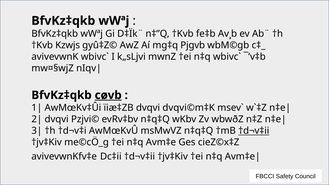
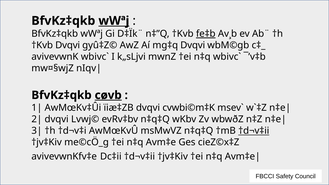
wWªj underline: none -> present (114, 21)
fe‡b underline: none -> present (206, 34)
†Kvb Kzwjs: Kzwjs -> Dvqvi (68, 45)
mg‡q Pjgvb: Pjgvb -> Dvqvi (193, 45)
dvqvi©m‡K: dvqvi©m‡K -> cvwbi©m‡K (189, 108)
Pzjvi©: Pzjvi© -> Lvwj© (85, 119)
